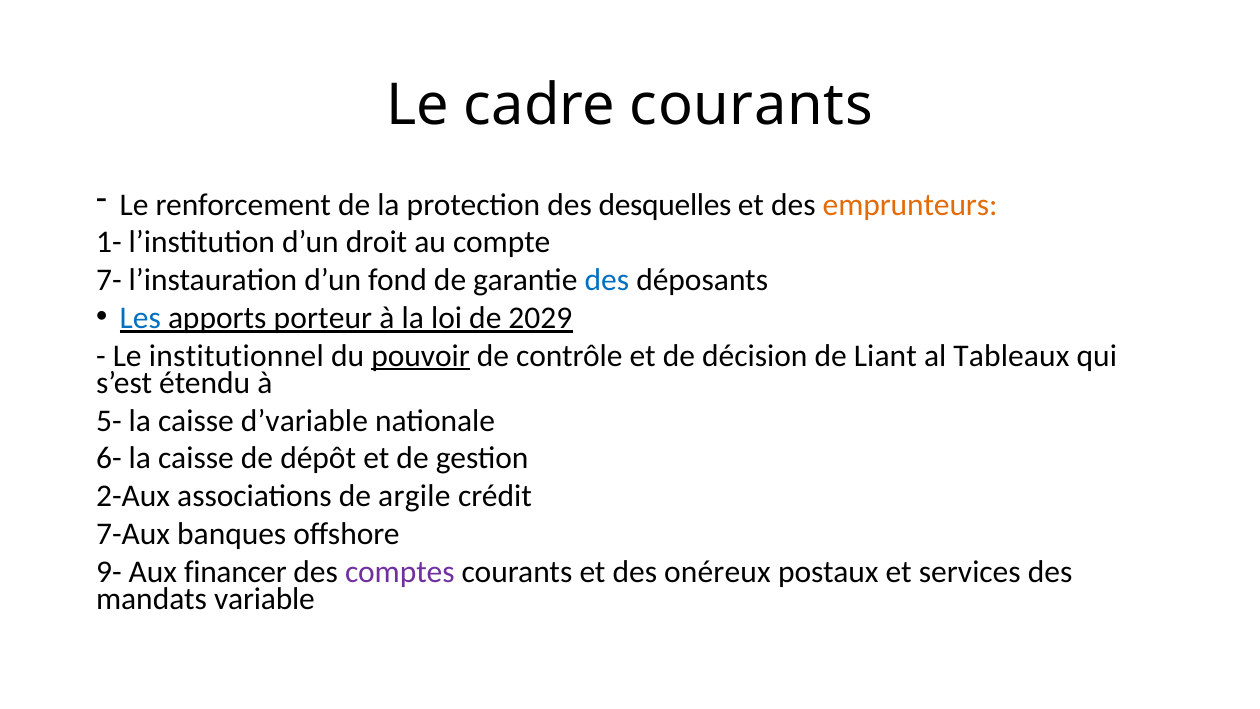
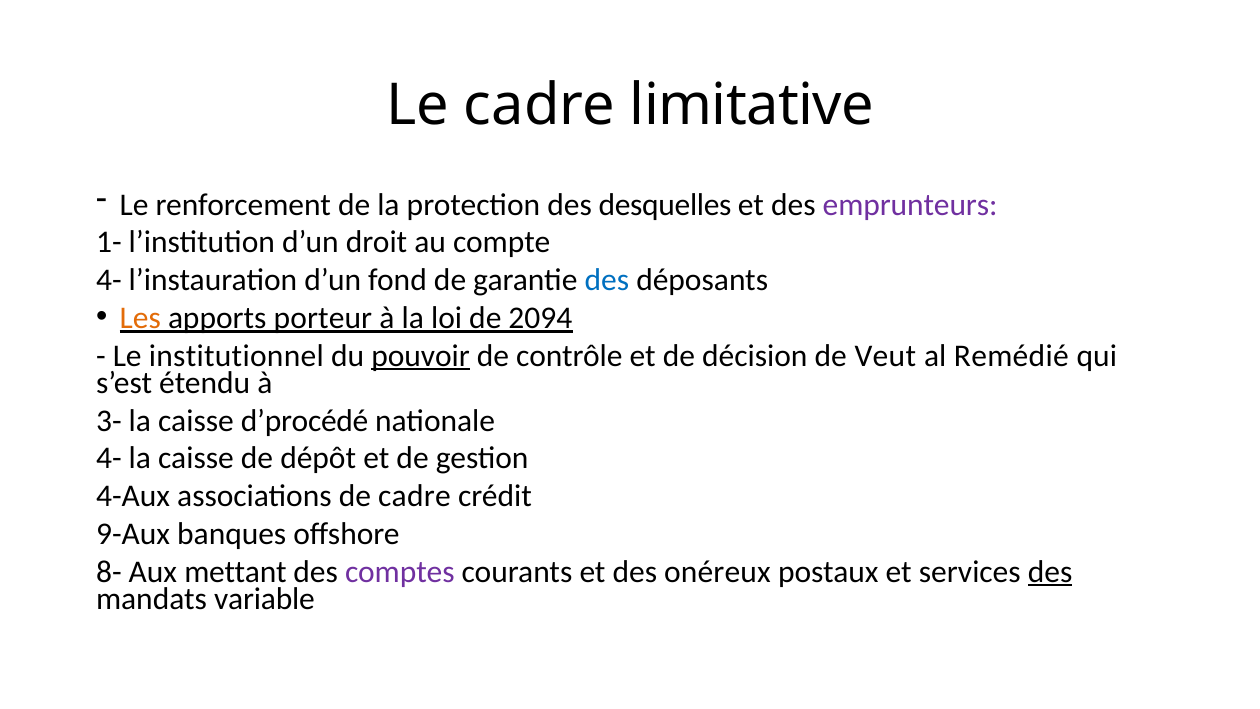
cadre courants: courants -> limitative (752, 106)
emprunteurs colour: orange -> purple (910, 205)
7-: 7- -> 4- (109, 280)
Les colour: blue -> orange (140, 318)
2029: 2029 -> 2094 (540, 318)
Liant: Liant -> Veut (885, 356)
Tableaux: Tableaux -> Remédié (1011, 356)
5-: 5- -> 3- (109, 421)
d’variable: d’variable -> d’procédé (305, 421)
6-: 6- -> 4- (109, 458)
2-Aux: 2-Aux -> 4-Aux (133, 496)
de argile: argile -> cadre (414, 496)
7-Aux: 7-Aux -> 9-Aux (133, 534)
9-: 9- -> 8- (109, 572)
financer: financer -> mettant (235, 572)
des underline: none -> present (1050, 572)
